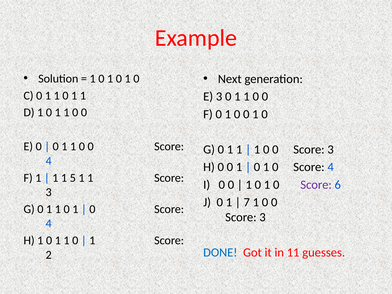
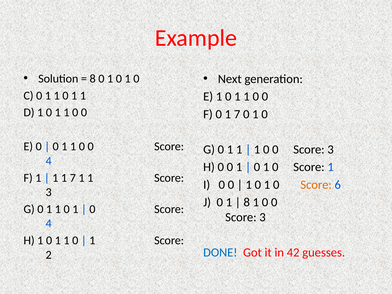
1: 1 -> 8 (93, 79)
E 3: 3 -> 1 (219, 97)
F 0 1 0: 0 -> 7 (237, 114)
1 0 Score 4: 4 -> 1 (331, 167)
1 1 5: 5 -> 7 (73, 178)
Score colour: purple -> orange (316, 185)
7: 7 -> 8 (247, 202)
11: 11 -> 42 (293, 253)
